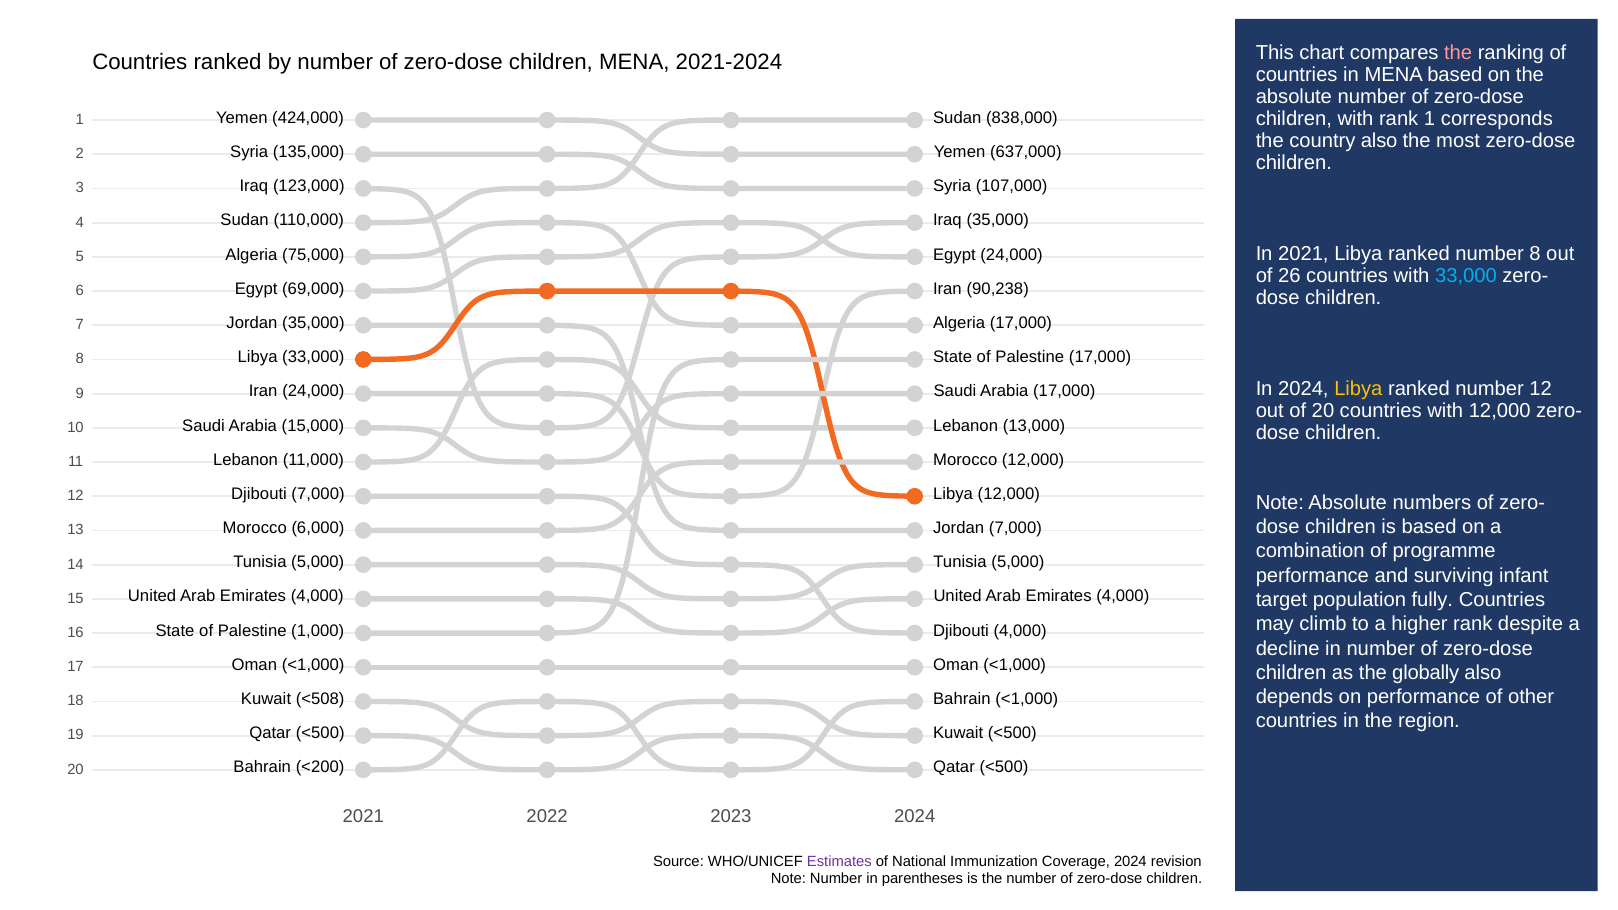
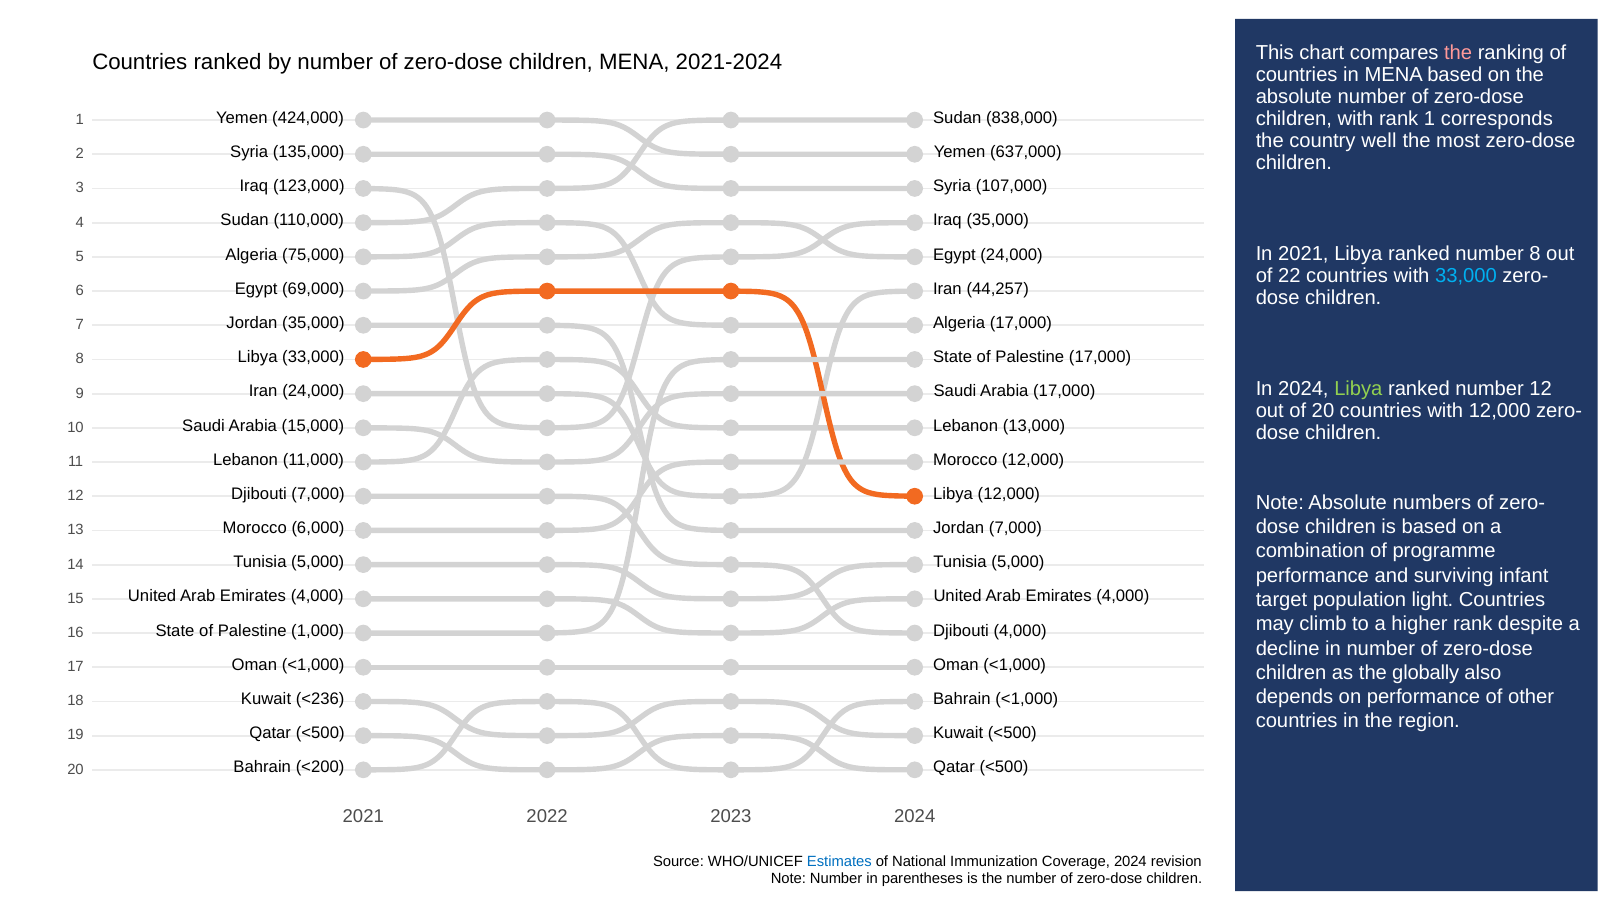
country also: also -> well (1379, 141)
26: 26 -> 22 (1289, 276)
90,238: 90,238 -> 44,257 (998, 289)
Libya colour: yellow -> light green (1358, 389)
fully: fully -> light (1432, 600)
<508: <508 -> <236 (320, 699)
Estimates colour: purple -> blue (839, 862)
